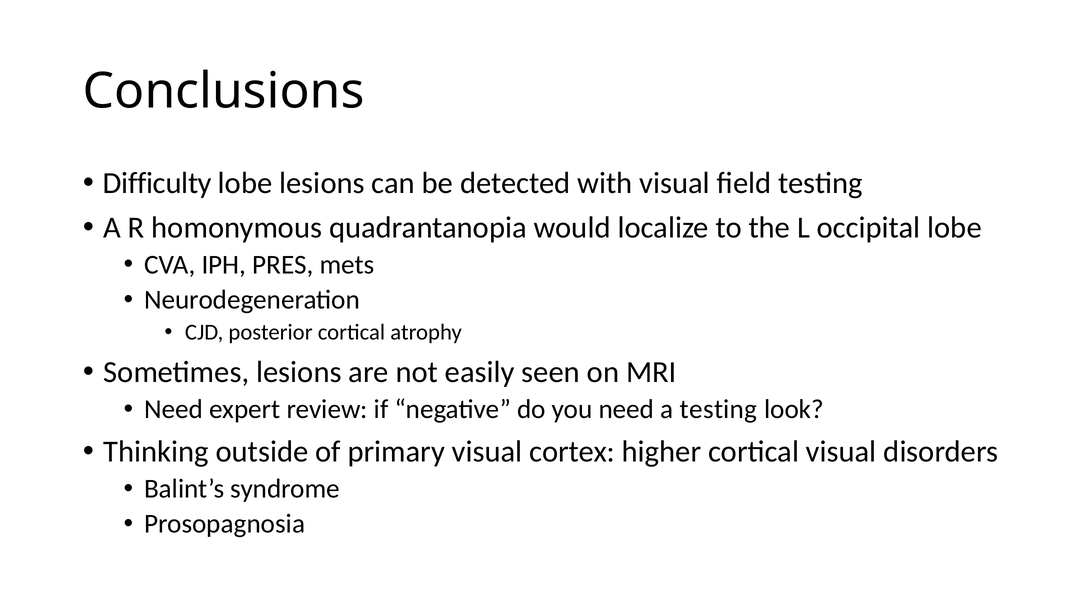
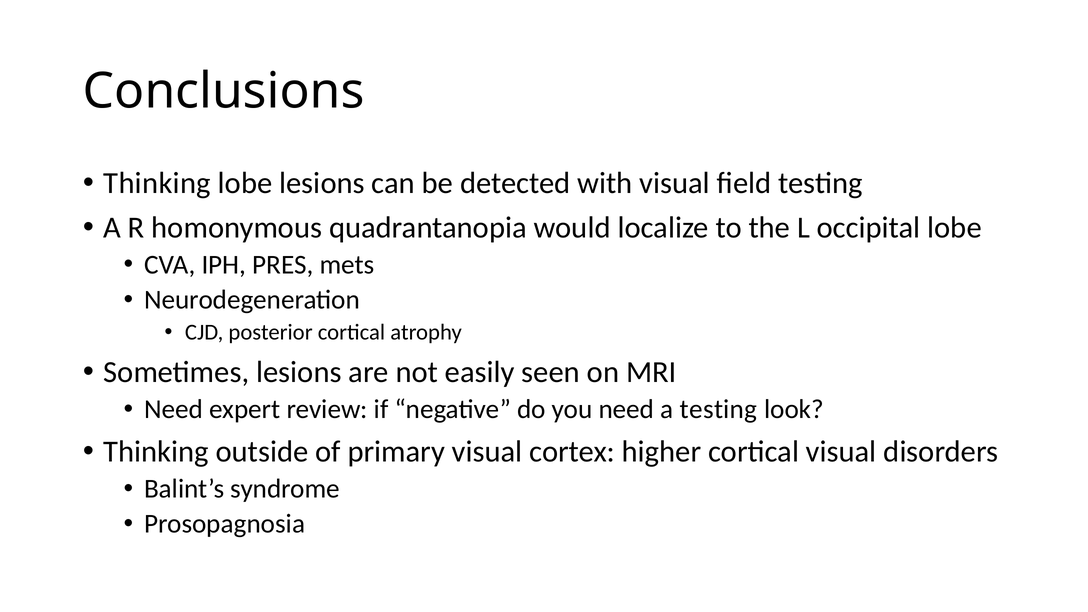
Difficulty: Difficulty -> Thinking (157, 183)
